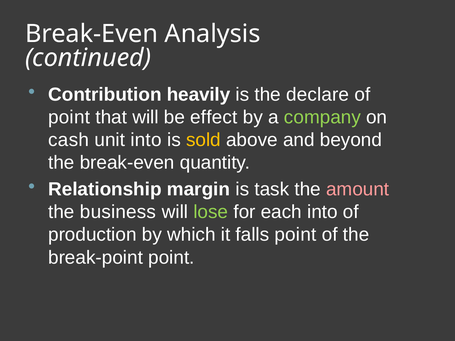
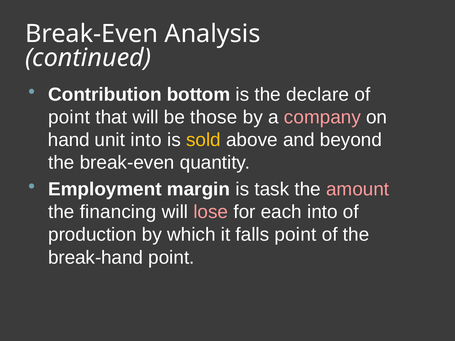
heavily: heavily -> bottom (199, 95)
effect: effect -> those (214, 117)
company colour: light green -> pink (322, 117)
cash: cash -> hand (69, 140)
Relationship: Relationship -> Employment (105, 189)
business: business -> financing (118, 212)
lose colour: light green -> pink (211, 212)
break-point: break-point -> break-hand (96, 258)
